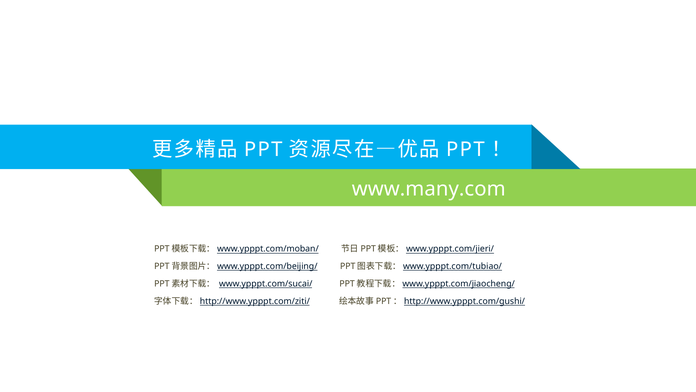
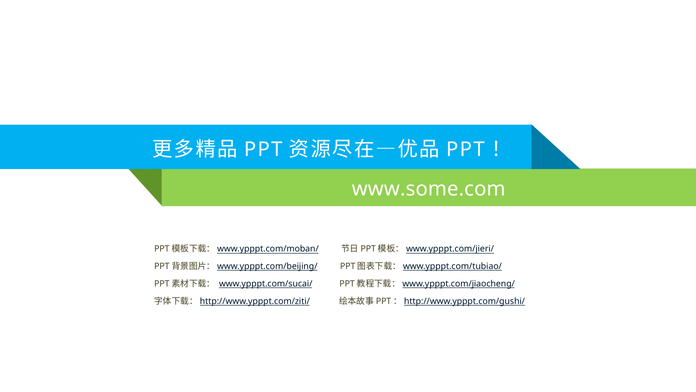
www.many.com: www.many.com -> www.some.com (429, 189)
